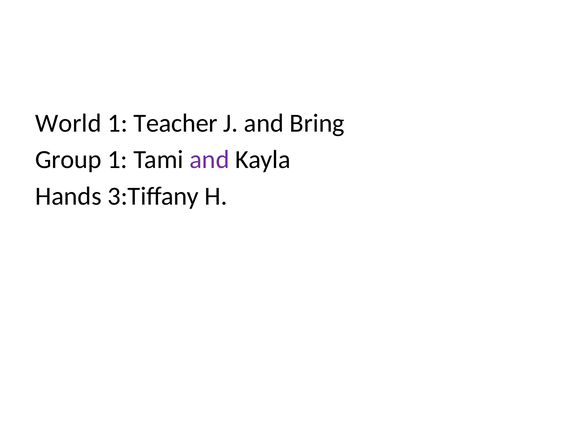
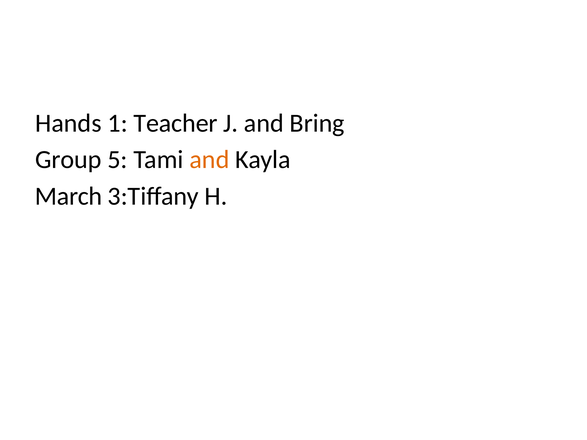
World: World -> Hands (68, 123)
Group 1: 1 -> 5 (117, 160)
and colour: purple -> orange (209, 160)
Hands: Hands -> March (69, 196)
